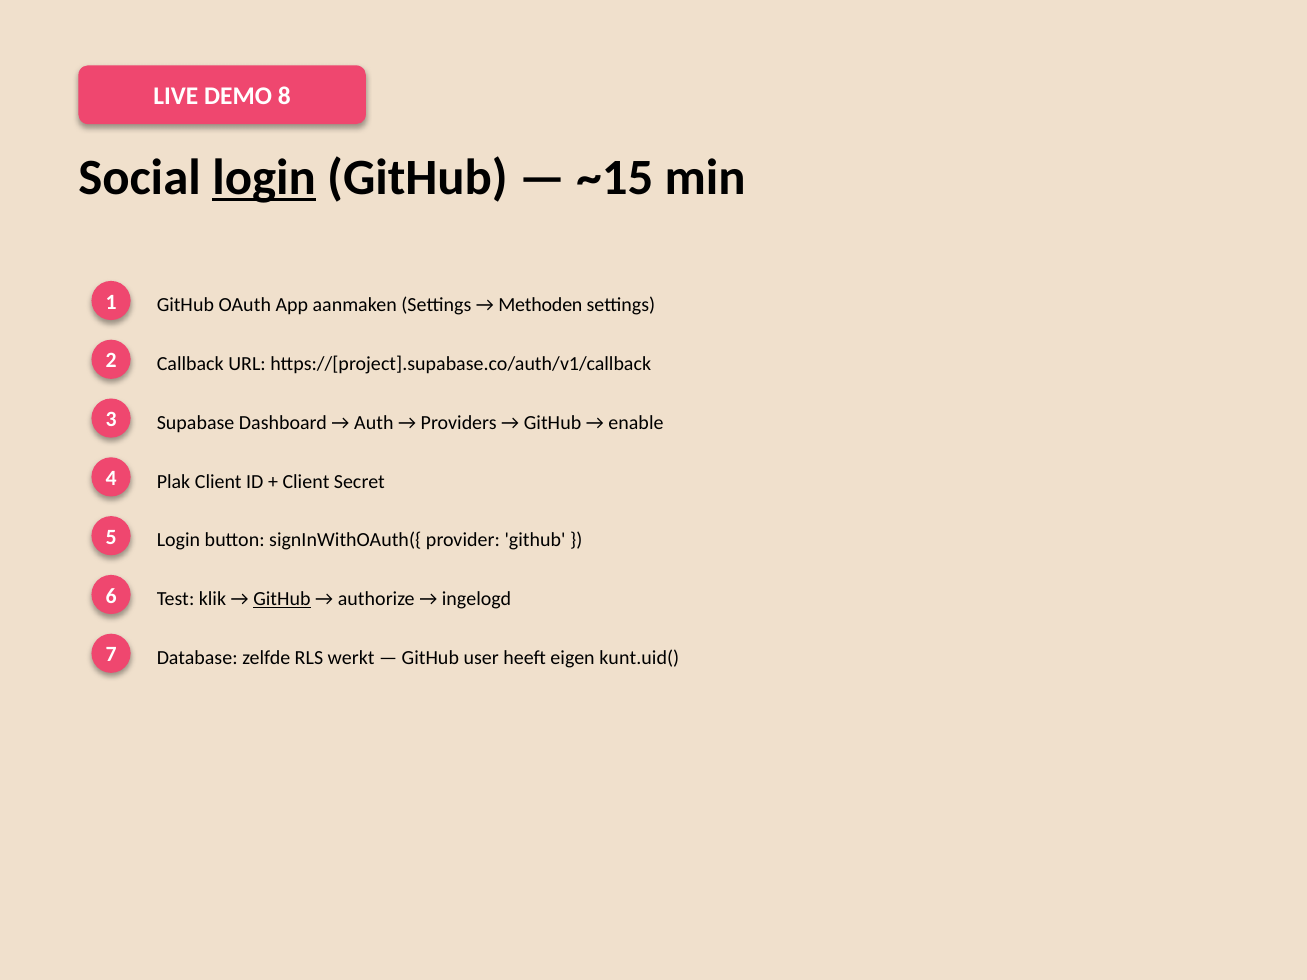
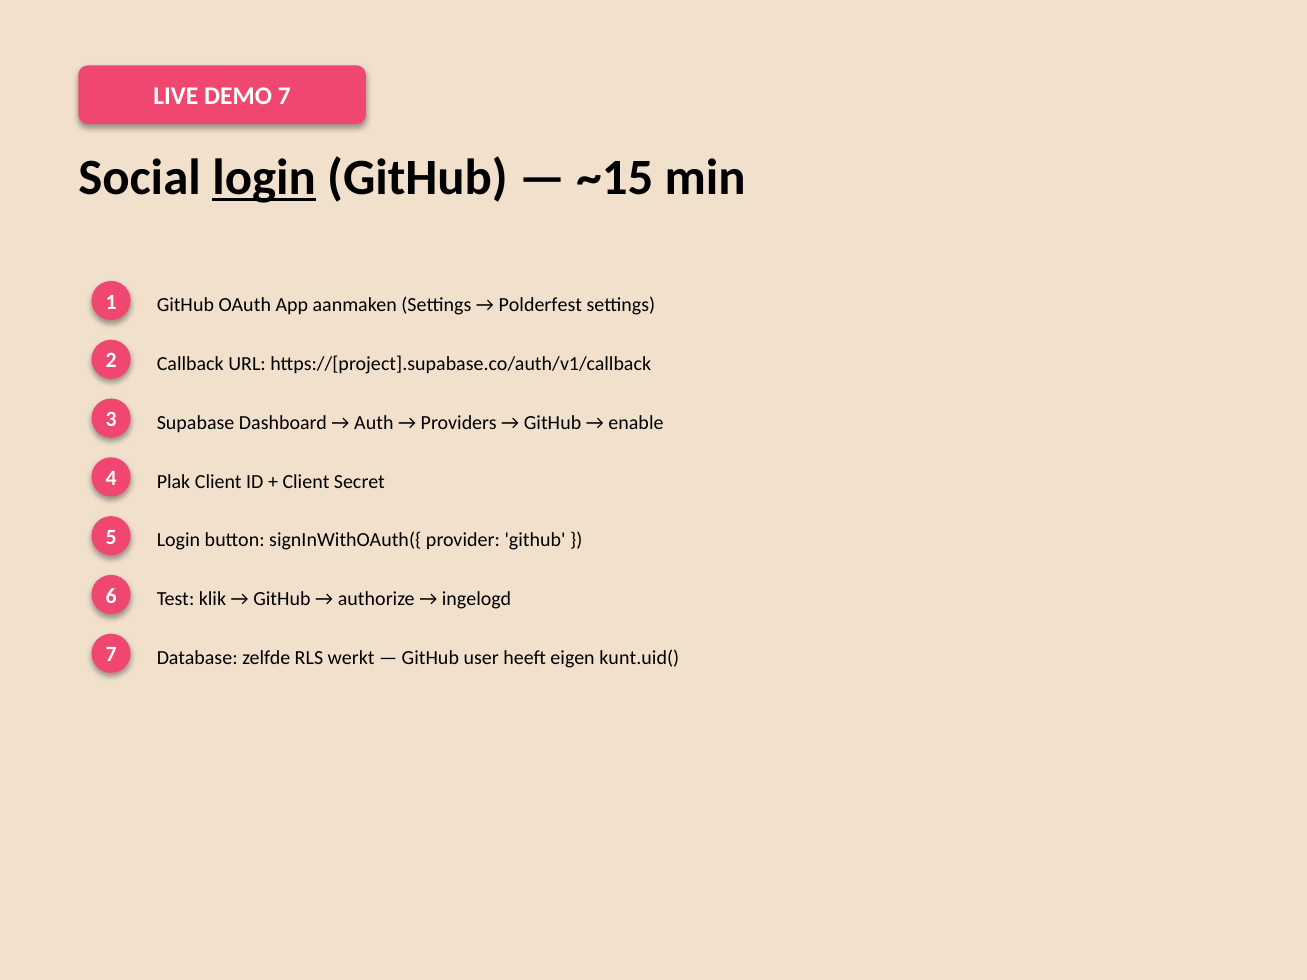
DEMO 8: 8 -> 7 (284, 96)
Methoden: Methoden -> Polderfest (540, 305)
GitHub underline: present -> none (282, 599)
